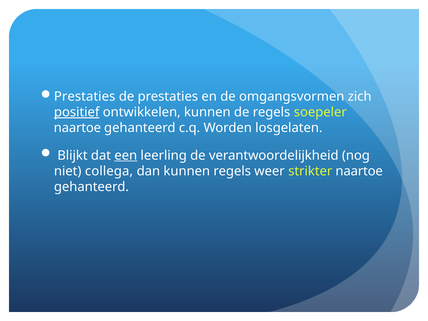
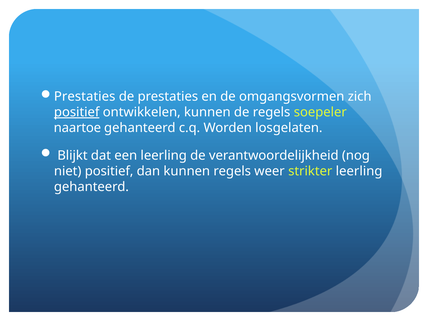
een underline: present -> none (126, 155)
niet collega: collega -> positief (109, 171)
strikter naartoe: naartoe -> leerling (359, 171)
